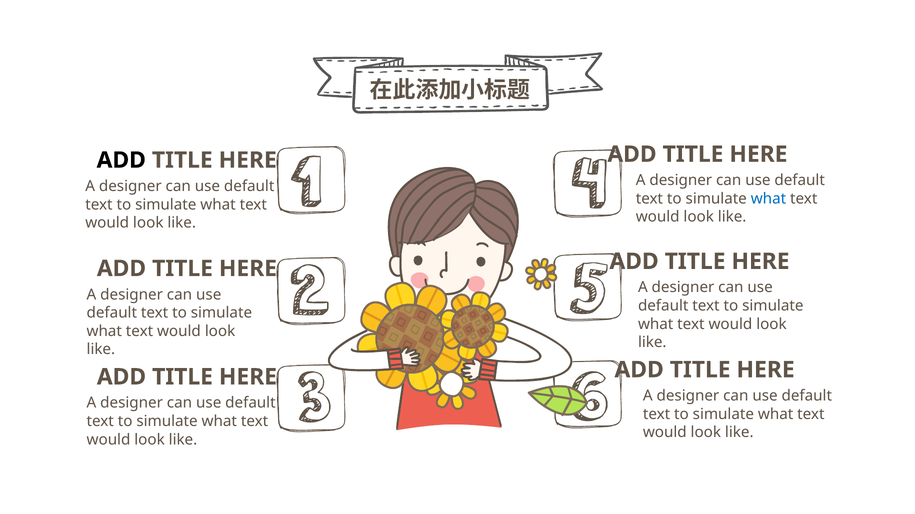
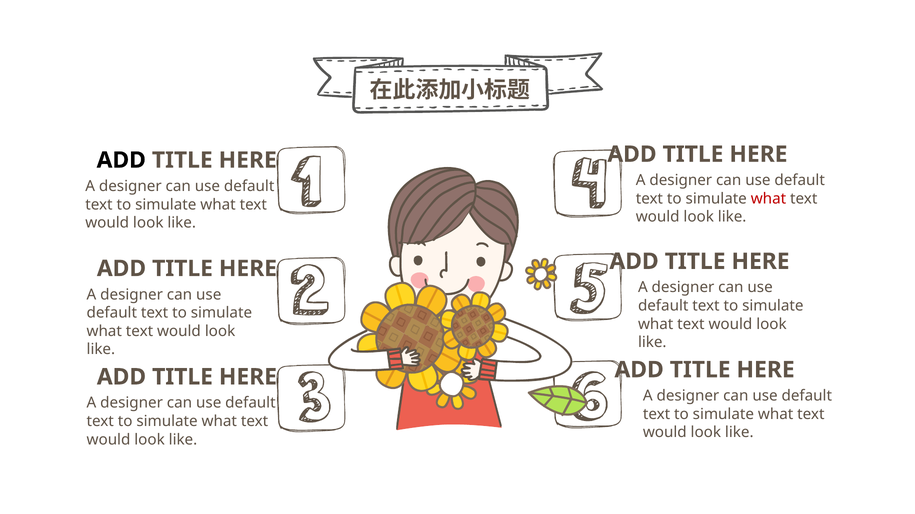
what colour: blue -> red (768, 199)
